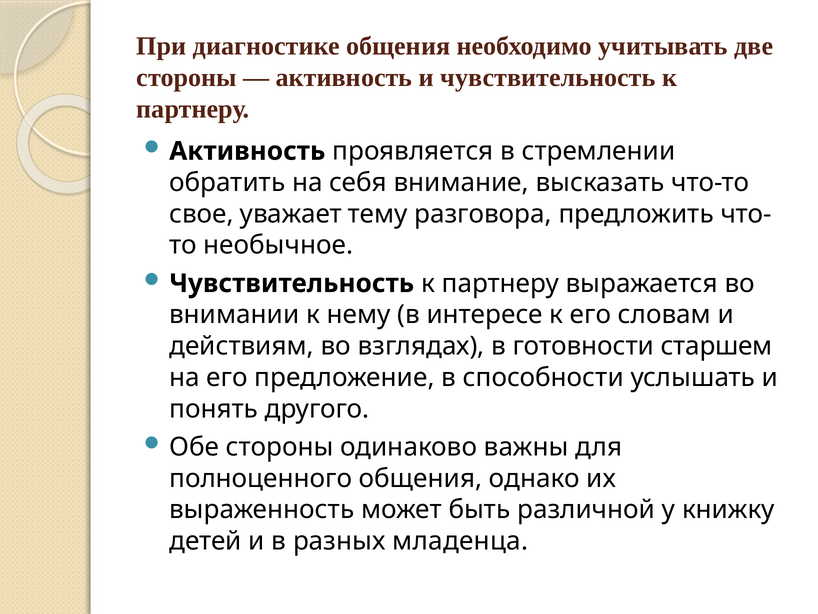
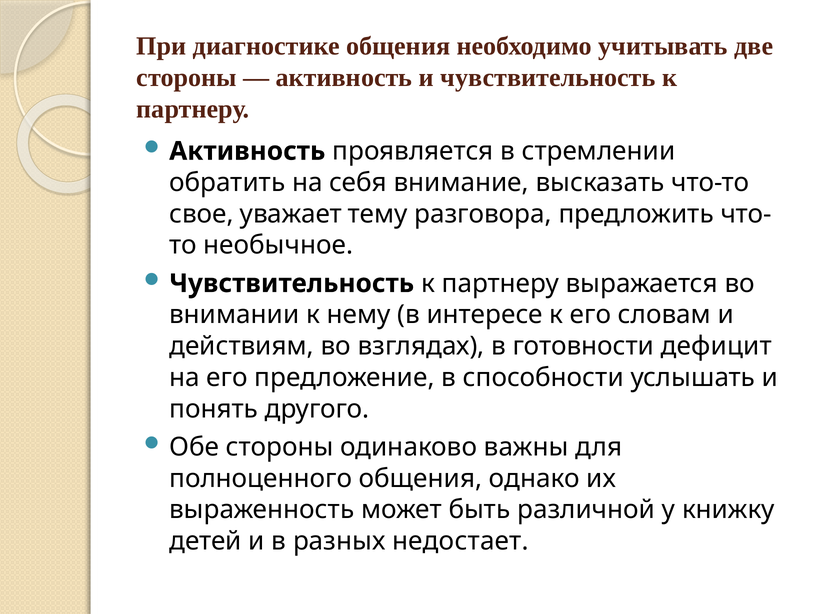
старшем: старшем -> дефицит (716, 346)
младенца: младенца -> недостает (460, 541)
